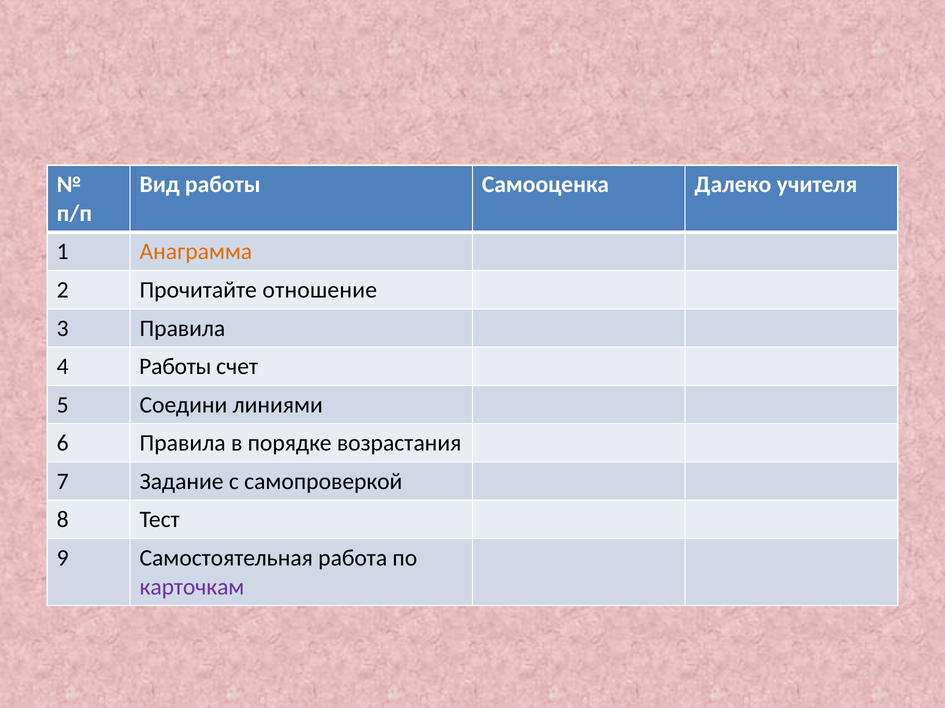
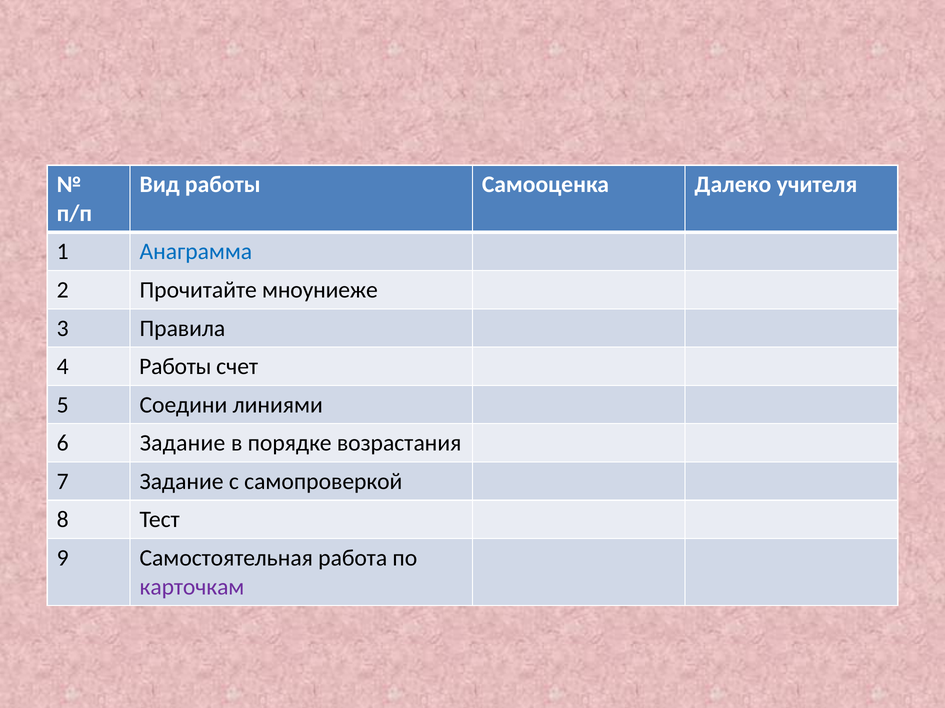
Анаграмма colour: orange -> blue (196, 252)
отношение: отношение -> мноуниеже (320, 290)
6 Правила: Правила -> Задание (183, 444)
